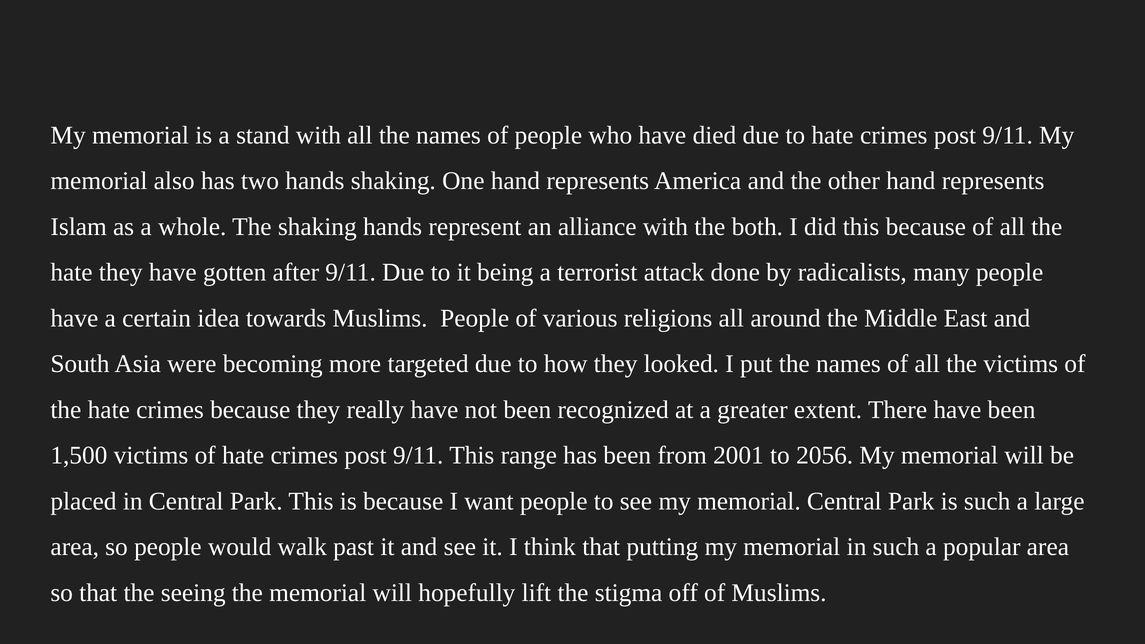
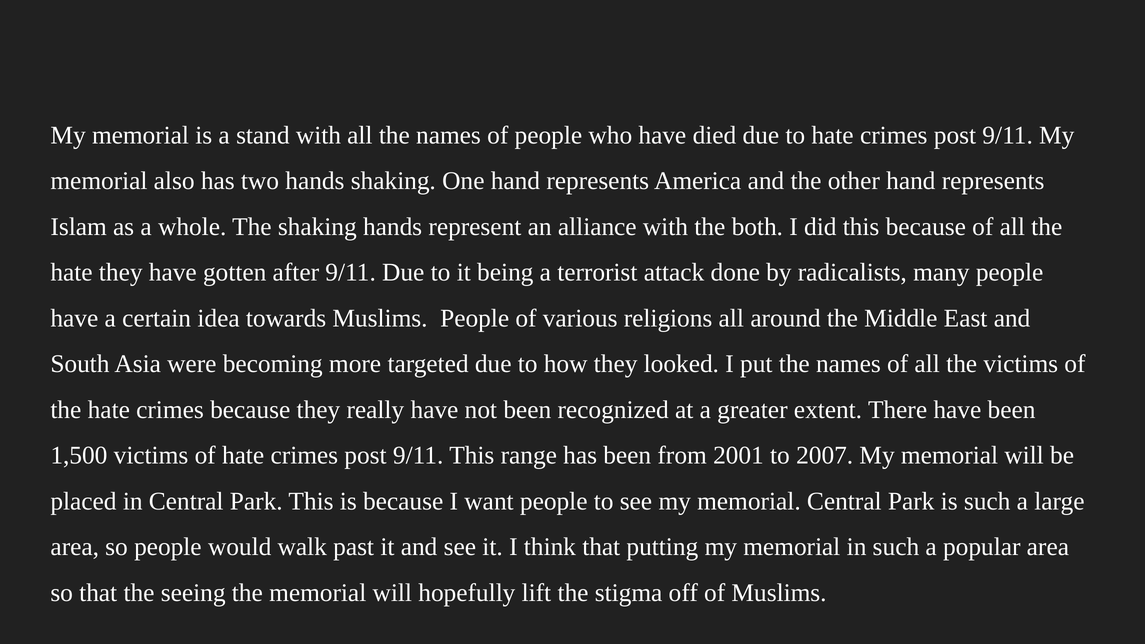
2056: 2056 -> 2007 (825, 456)
